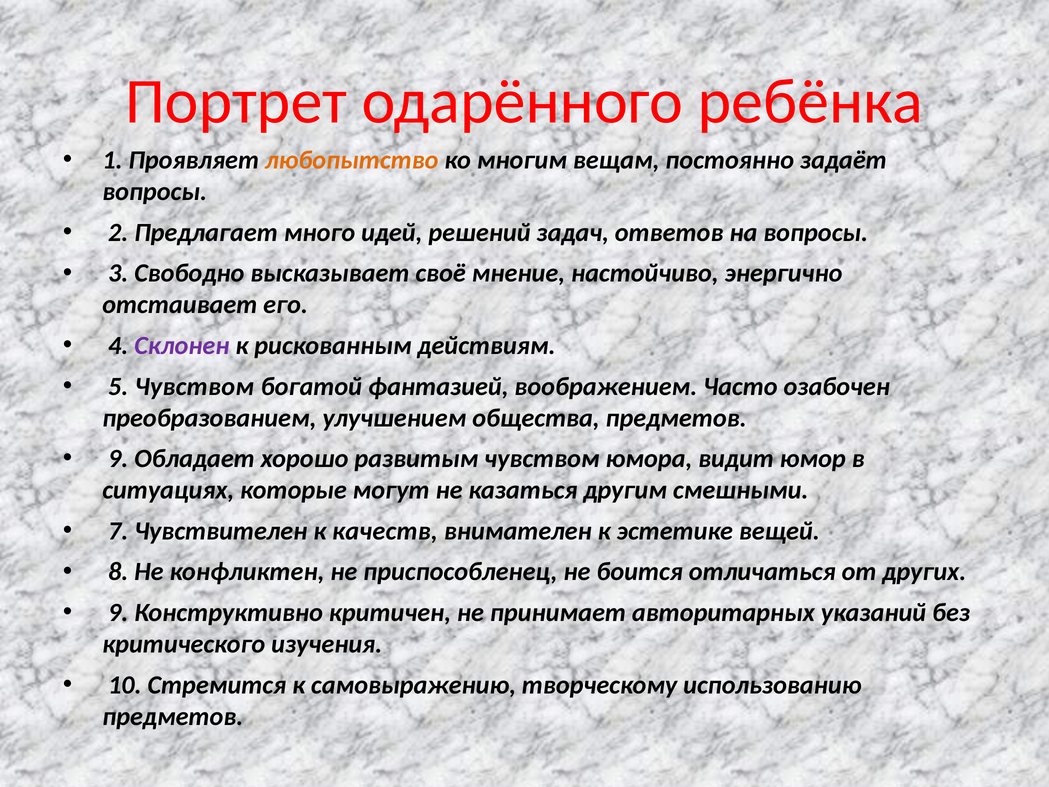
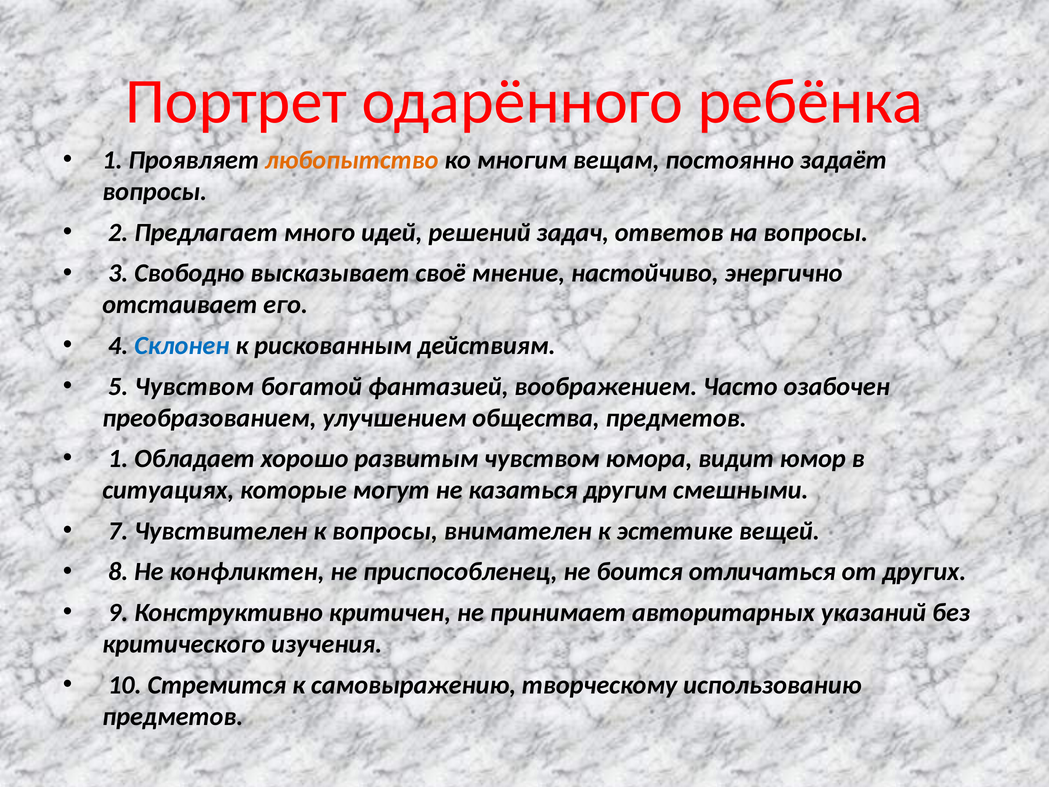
Склонен colour: purple -> blue (182, 345)
9: 9 -> 1 (118, 459)
к качеств: качеств -> вопросы (385, 531)
